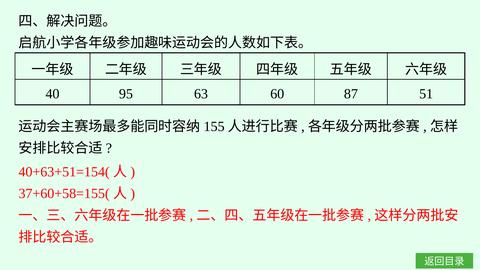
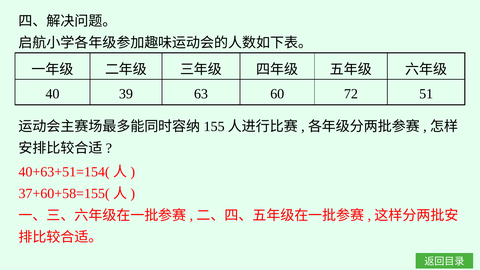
95: 95 -> 39 (126, 94)
87: 87 -> 72 (351, 94)
